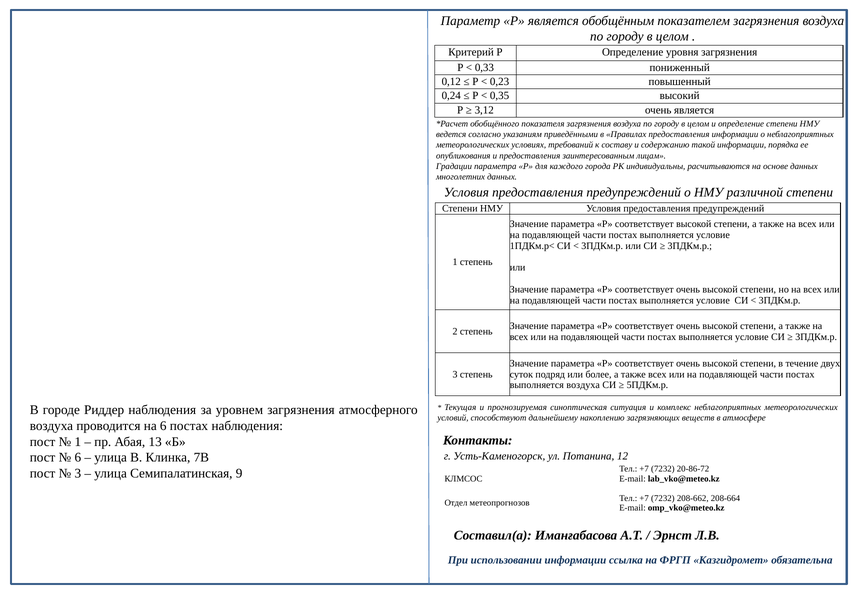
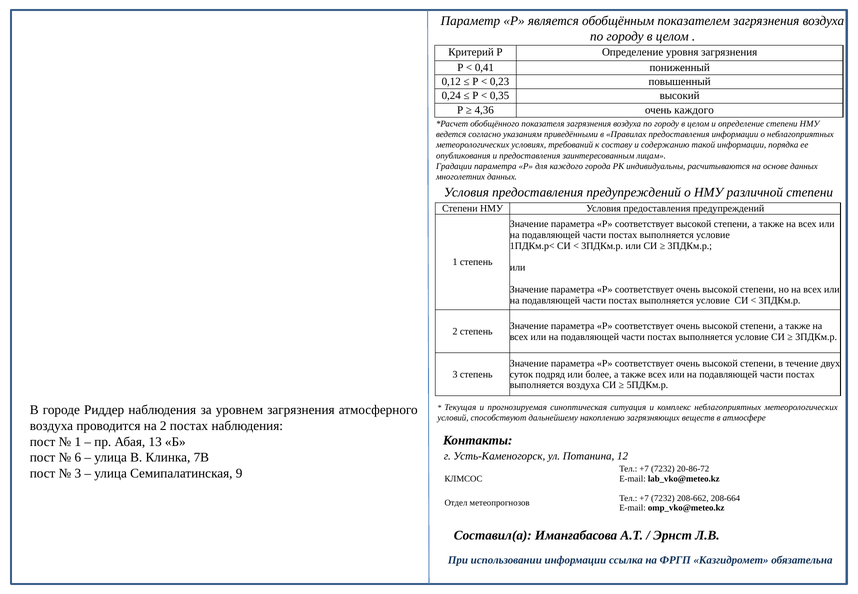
0,33: 0,33 -> 0,41 (484, 68)
3,12: 3,12 -> 4,36 (484, 110)
очень является: является -> каждого (694, 110)
на 6: 6 -> 2 (163, 426)
